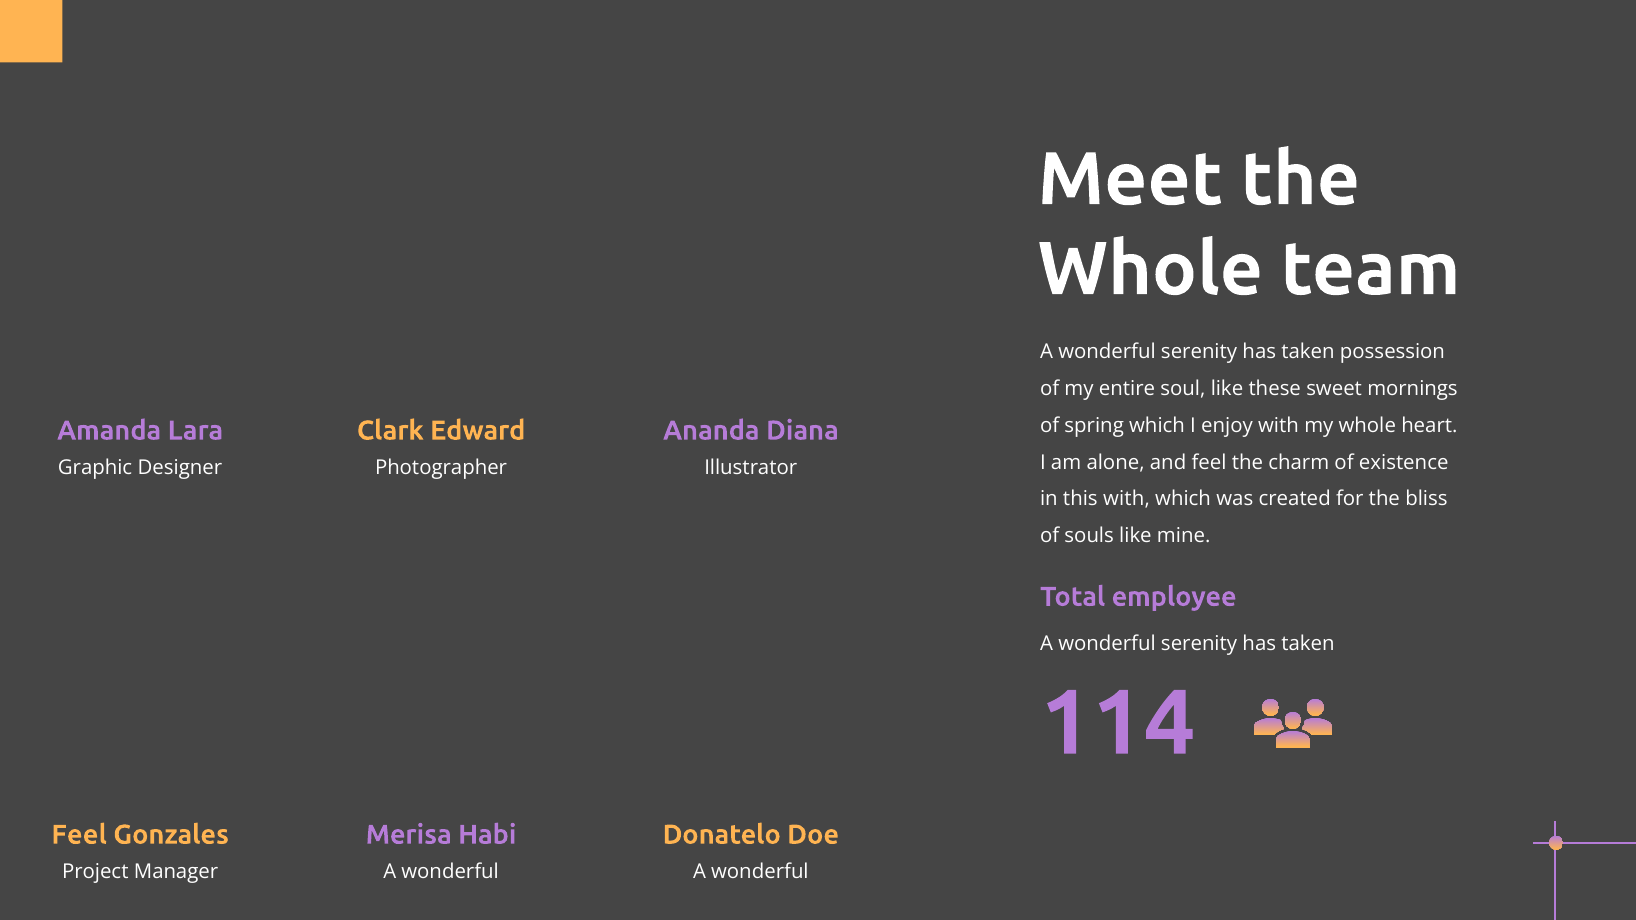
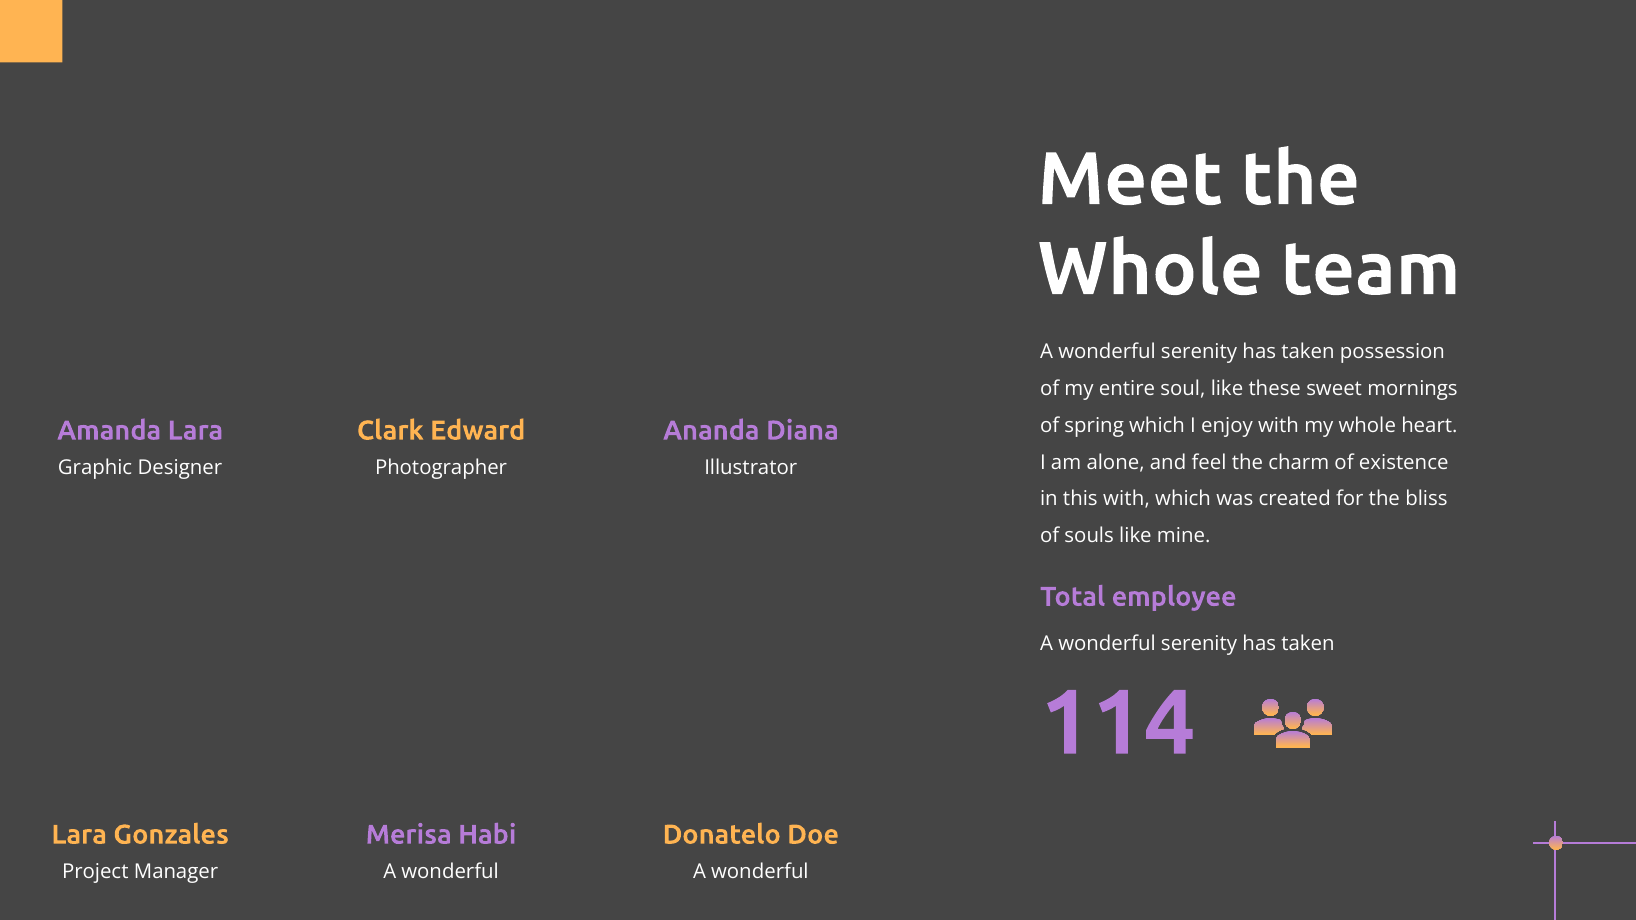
Feel: Feel -> Lara (79, 835)
